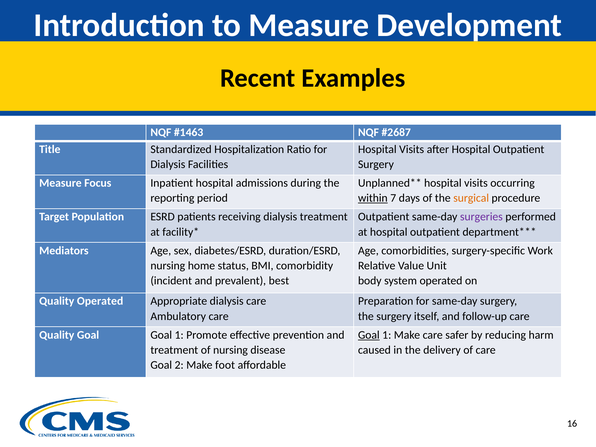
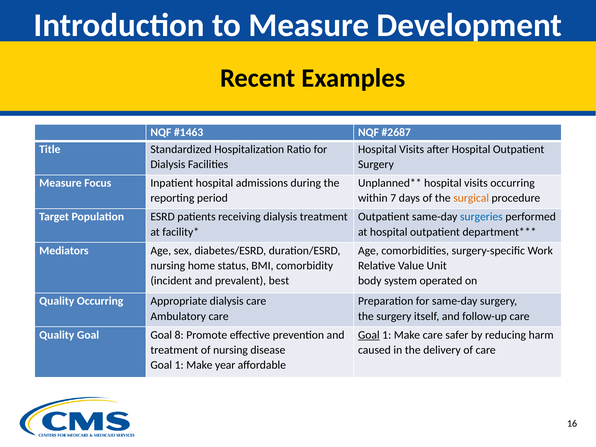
within underline: present -> none (373, 198)
surgeries colour: purple -> blue (481, 217)
Quality Operated: Operated -> Occurring (100, 301)
Goal Goal 1: 1 -> 8 (179, 335)
2: 2 -> 1 (179, 365)
foot: foot -> year (225, 365)
